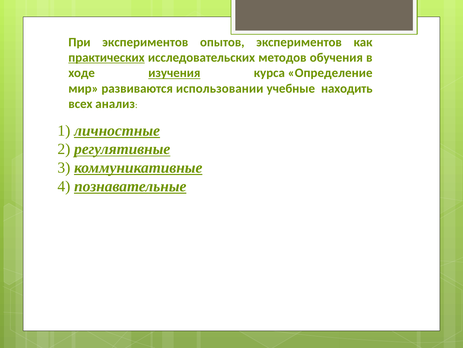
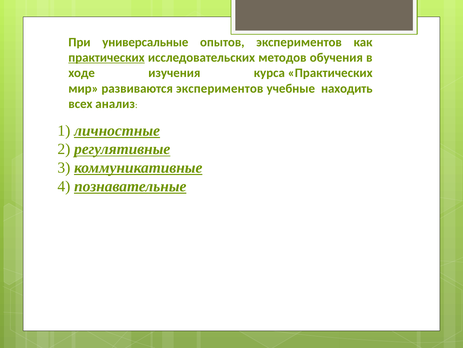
При экспериментов: экспериментов -> универсальные (145, 42)
изучения underline: present -> none (174, 73)
курса Определение: Определение -> Практических (330, 73)
развиваются использовании: использовании -> экспериментов (220, 88)
